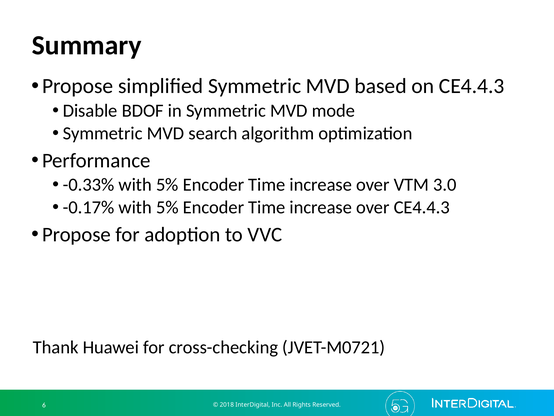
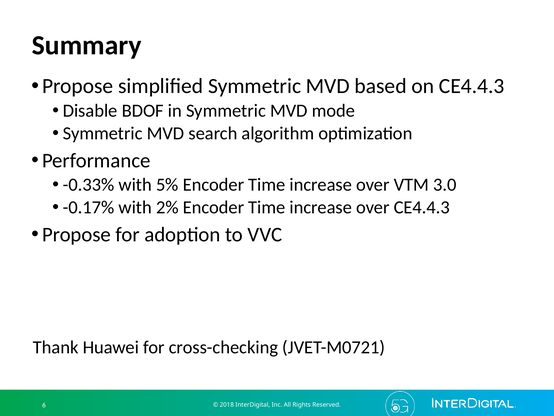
-0.17% with 5%: 5% -> 2% (167, 207)
